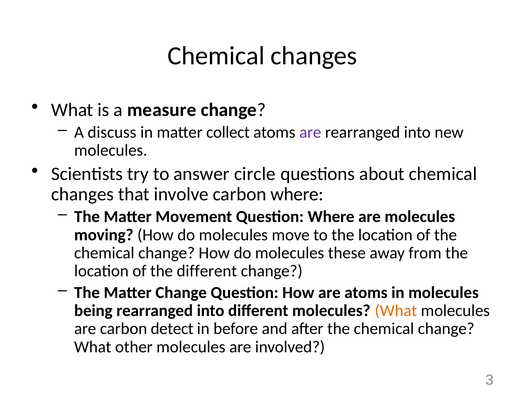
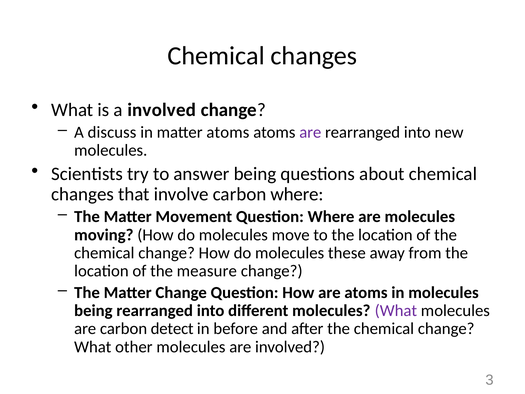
a measure: measure -> involved (162, 110)
matter collect: collect -> atoms (228, 132)
answer circle: circle -> being (255, 174)
the different: different -> measure (207, 271)
What colour: orange -> purple (396, 310)
